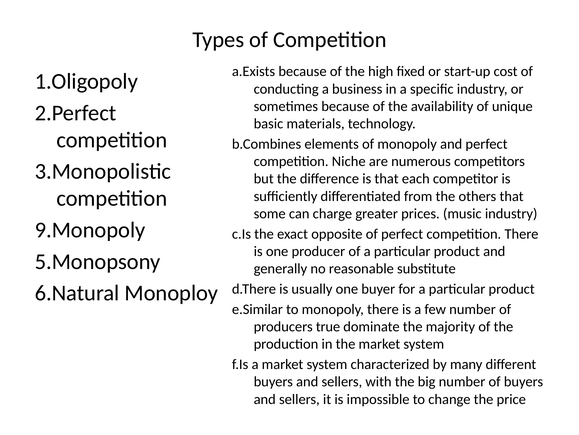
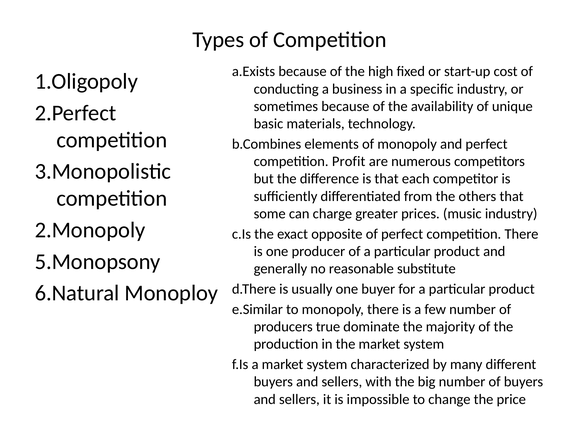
Niche: Niche -> Profit (349, 161)
9.Monopoly: 9.Monopoly -> 2.Monopoly (90, 230)
